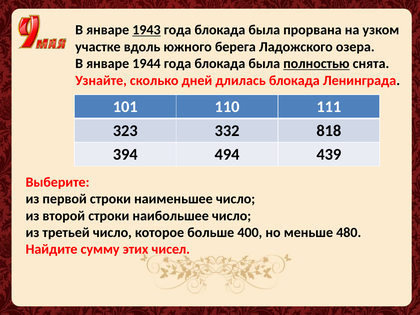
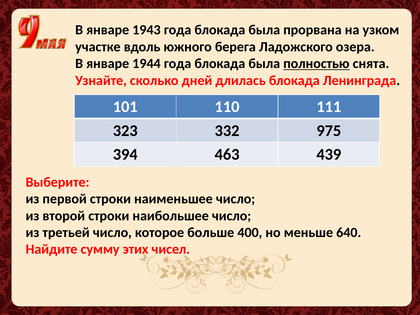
1943 underline: present -> none (146, 30)
818: 818 -> 975 (329, 131)
494: 494 -> 463 (227, 155)
480: 480 -> 640 (349, 233)
